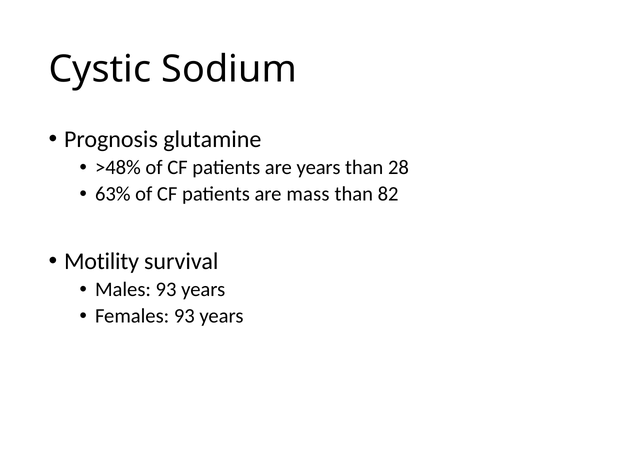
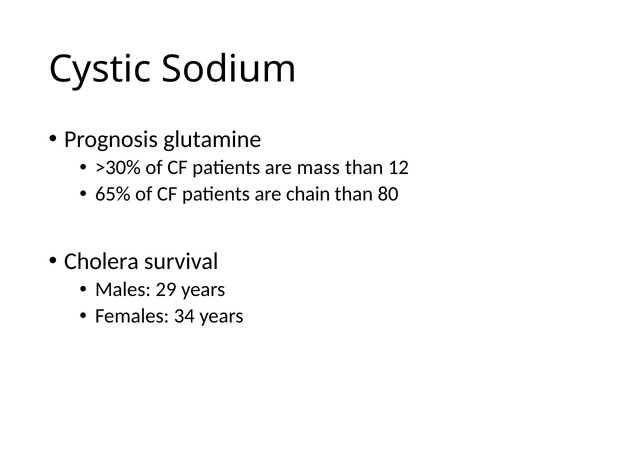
>48%: >48% -> >30% (118, 168)
are years: years -> mass (318, 168)
28: 28 -> 12 (398, 168)
63%: 63% -> 65% (113, 194)
mass: mass -> chain (308, 194)
82: 82 -> 80 (388, 194)
Motility: Motility -> Cholera (101, 261)
Males 93: 93 -> 29 (166, 290)
Females 93: 93 -> 34 (184, 316)
